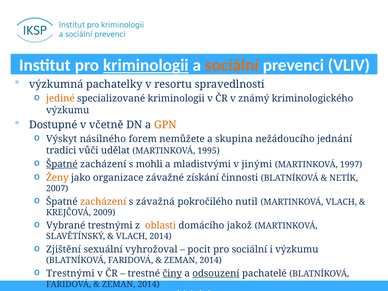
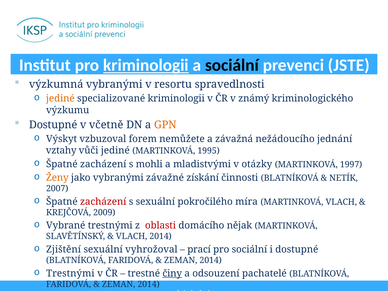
sociální colour: orange -> black (232, 65)
VLIV: VLIV -> JSTE (349, 65)
výzkumná pachatelky: pachatelky -> vybranými (114, 84)
násilného: násilného -> vzbuzoval (103, 139)
skupina: skupina -> závažná (234, 139)
tradici: tradici -> vztahy (61, 150)
vůči udělat: udělat -> jediné (115, 150)
Špatné underline: present -> none (62, 164)
jinými: jinými -> otázky (257, 164)
jako organizace: organizace -> vybranými (118, 178)
zacházení colour: orange -> red (103, 202)
s závažná: závažná -> sexuální (155, 202)
nutil: nutil -> míra (246, 202)
oblasti colour: orange -> red (160, 225)
jakož: jakož -> nějak (239, 225)
pocit: pocit -> prací (199, 249)
i výzkumu: výzkumu -> dostupné (297, 249)
odsouzení underline: present -> none (216, 273)
